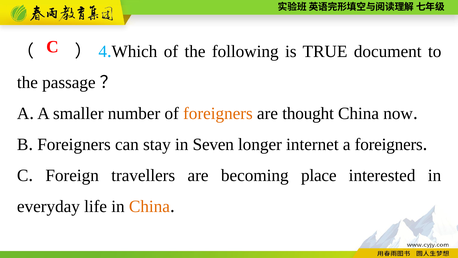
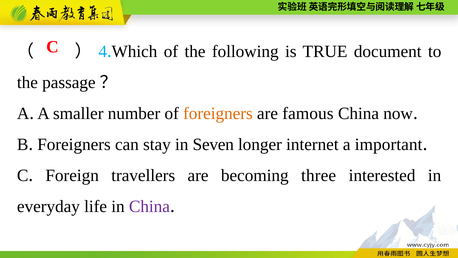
thought: thought -> famous (308, 113)
a foreigners: foreigners -> important (389, 144)
place: place -> three (319, 175)
China colour: orange -> purple (149, 206)
